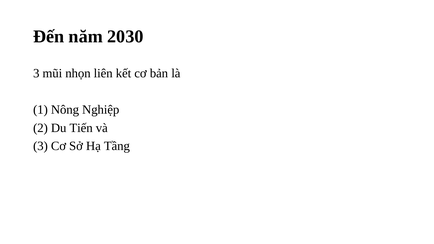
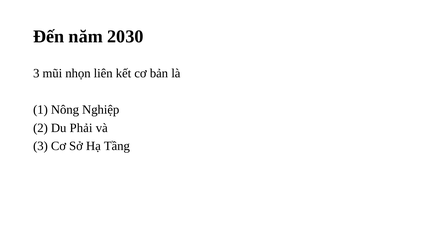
Tiến: Tiến -> Phải (81, 128)
